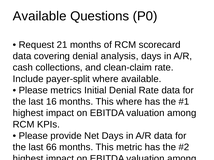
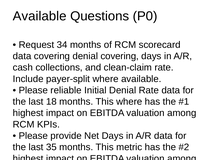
21: 21 -> 34 (62, 45)
denial analysis: analysis -> covering (120, 56)
metrics: metrics -> reliable (66, 91)
16: 16 -> 18 (51, 102)
66: 66 -> 35 (51, 148)
